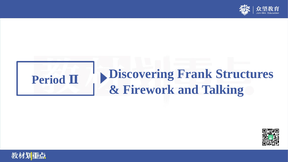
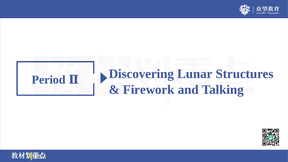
Frank: Frank -> Lunar (195, 74)
